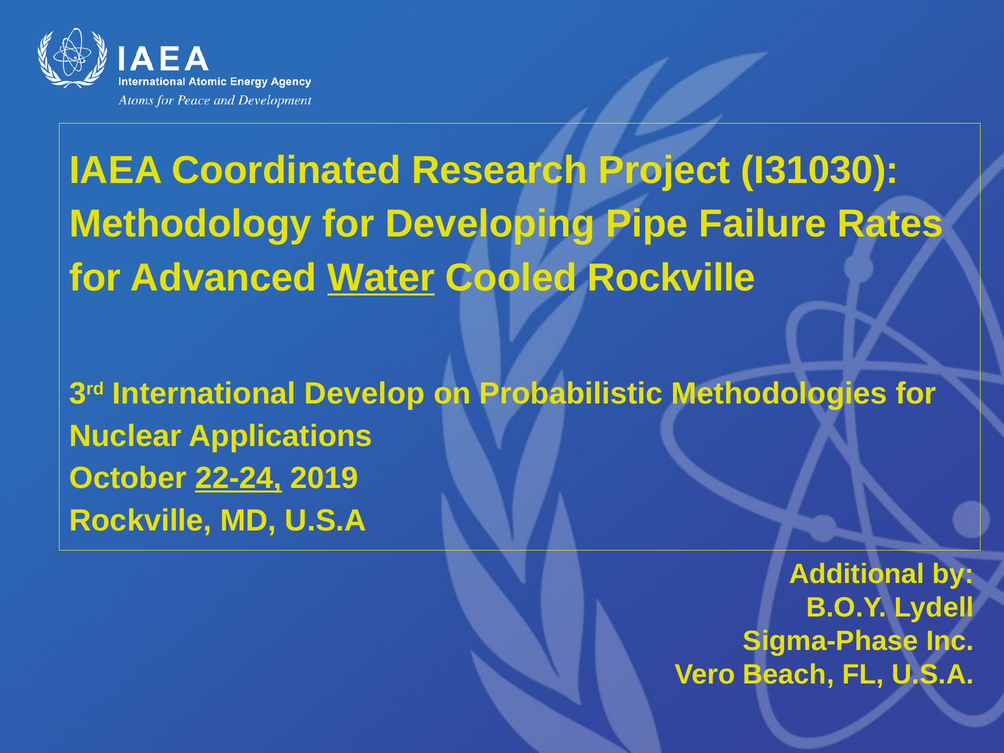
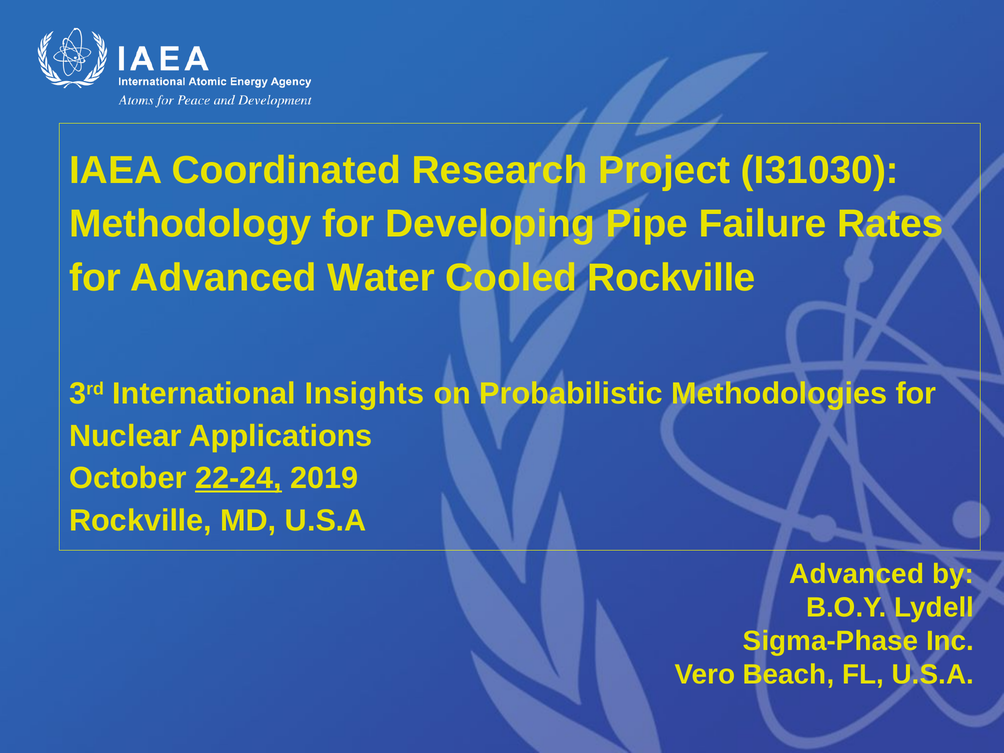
Water underline: present -> none (381, 278)
Develop: Develop -> Insights (365, 394)
Additional: Additional -> Advanced (857, 574)
